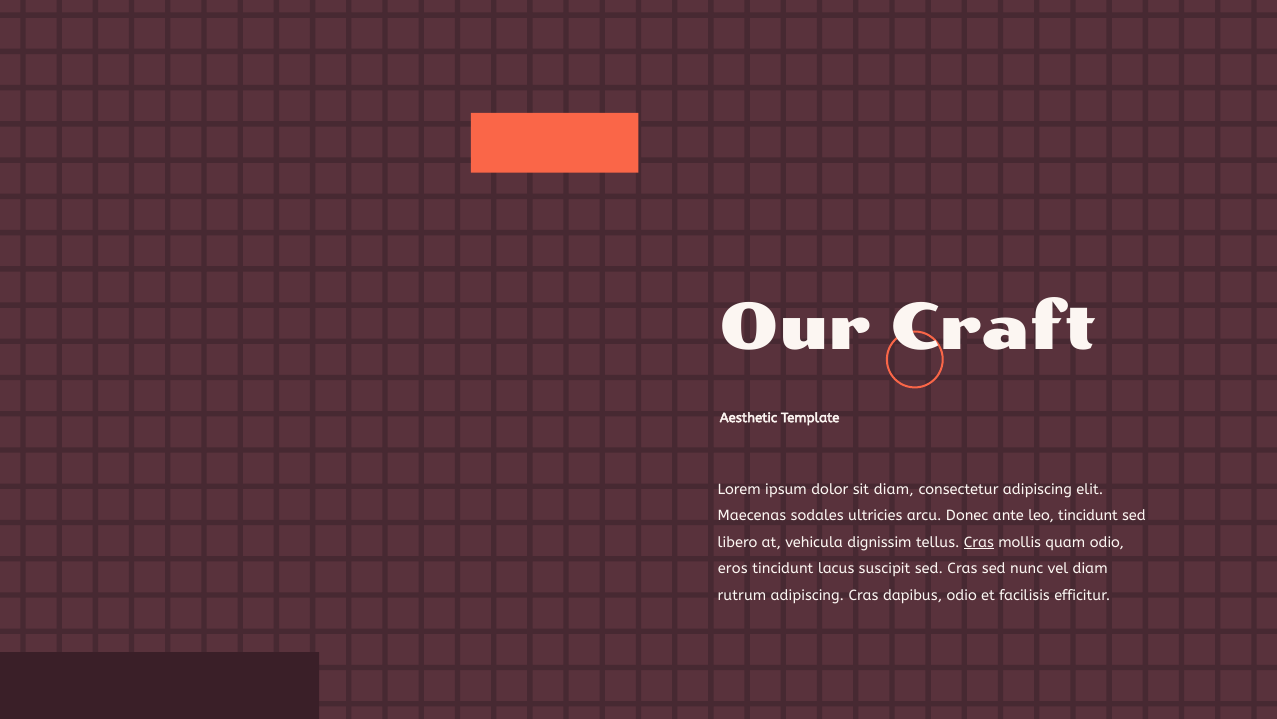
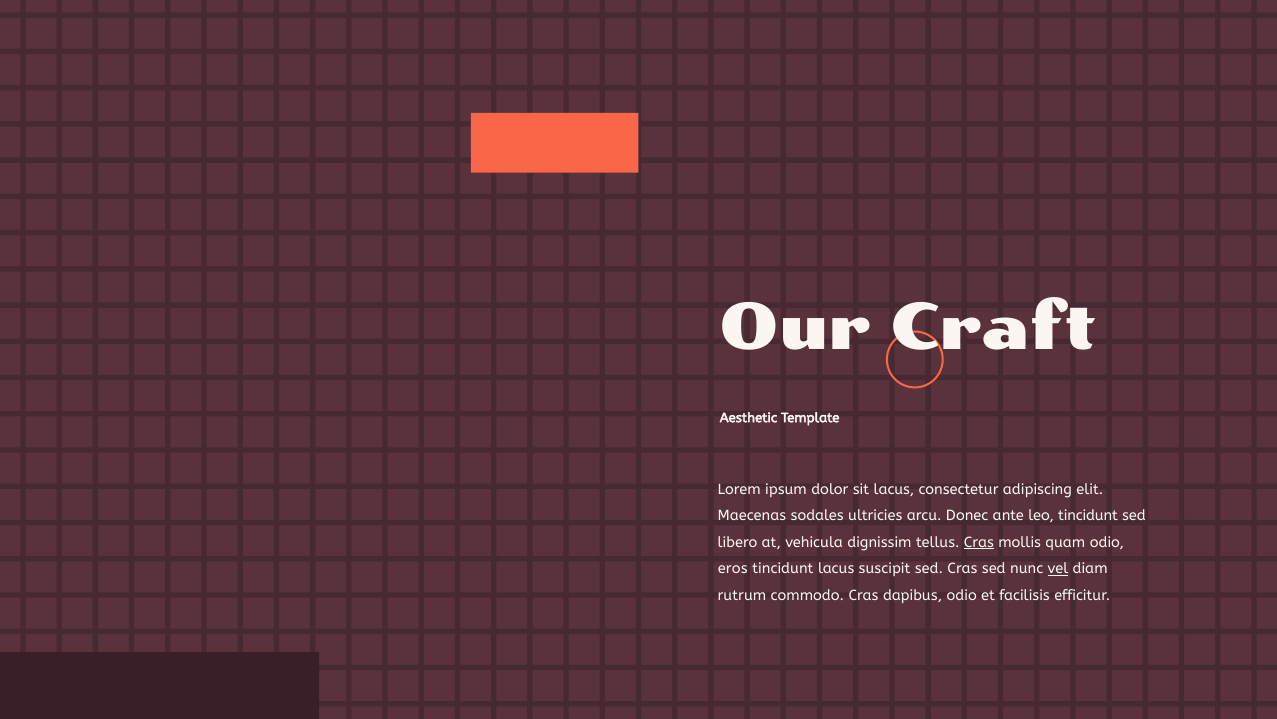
sit diam: diam -> lacus (894, 489)
vel underline: none -> present (1058, 568)
rutrum adipiscing: adipiscing -> commodo (807, 595)
